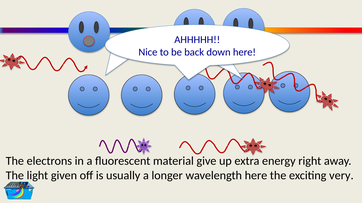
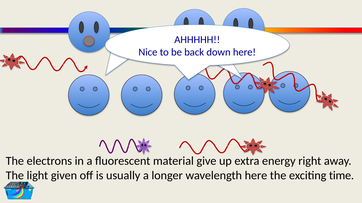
very: very -> time (342, 176)
